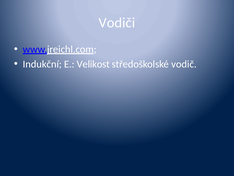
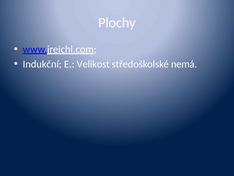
Vodiči: Vodiči -> Plochy (117, 23)
vodič: vodič -> nemá (184, 64)
